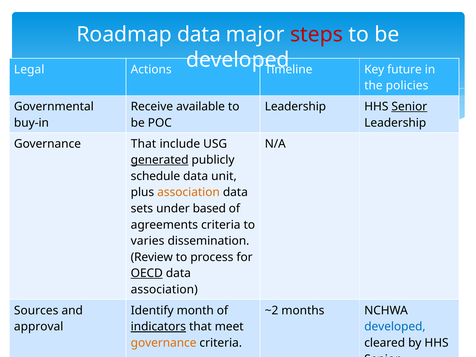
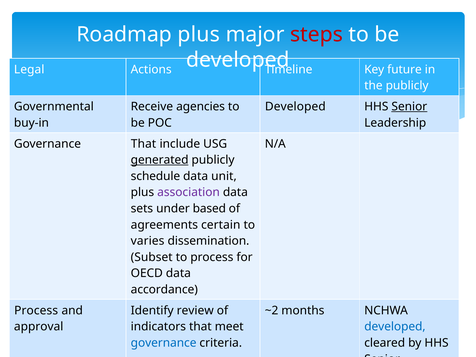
Roadmap data: data -> plus (199, 34)
the policies: policies -> publicly (407, 86)
Receive available: available -> agencies (201, 107)
Leadership: Leadership -> Developed (295, 107)
association colour: orange -> purple (189, 192)
agreements criteria: criteria -> certain (221, 225)
Review: Review -> Subset (152, 257)
OECD underline: present -> none (147, 273)
association: association -> accordance (164, 290)
Sources: Sources -> Process (36, 311)
Identify month: month -> review (195, 311)
indicators underline: present -> none (158, 327)
governance colour: orange -> blue (164, 343)
